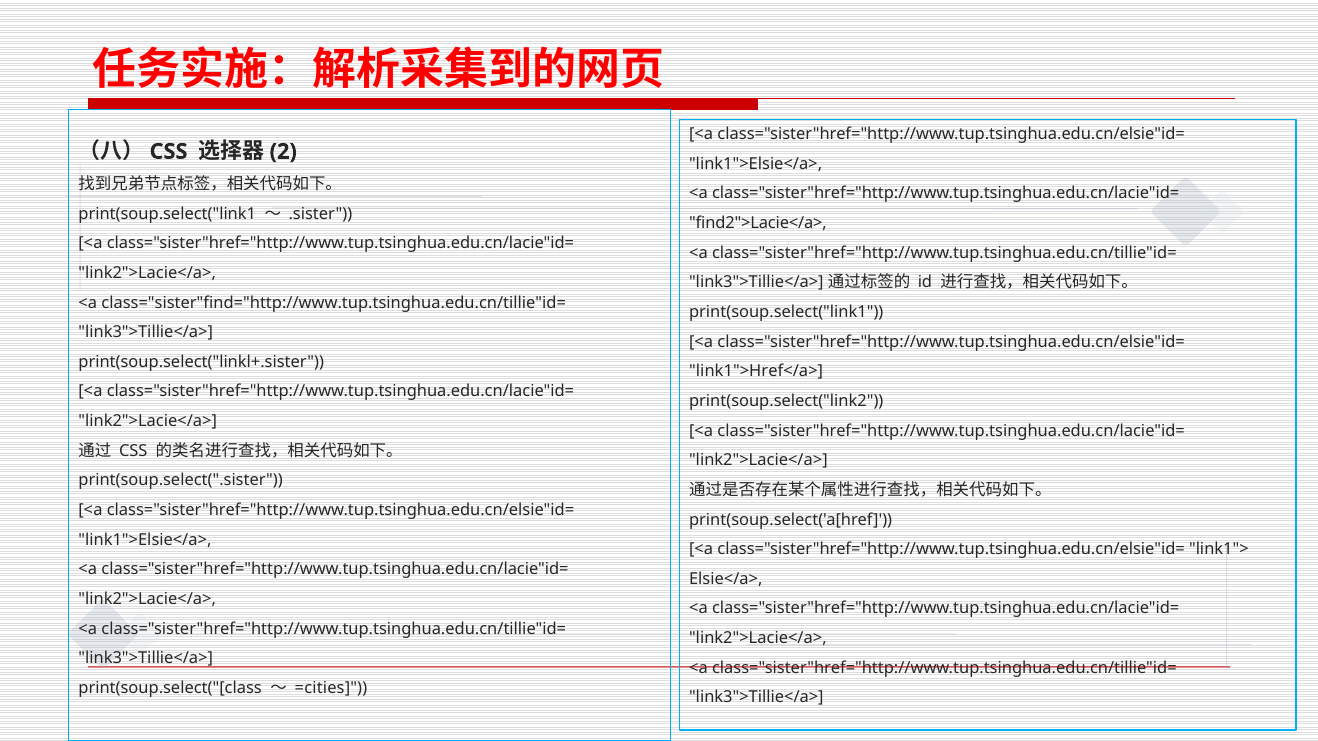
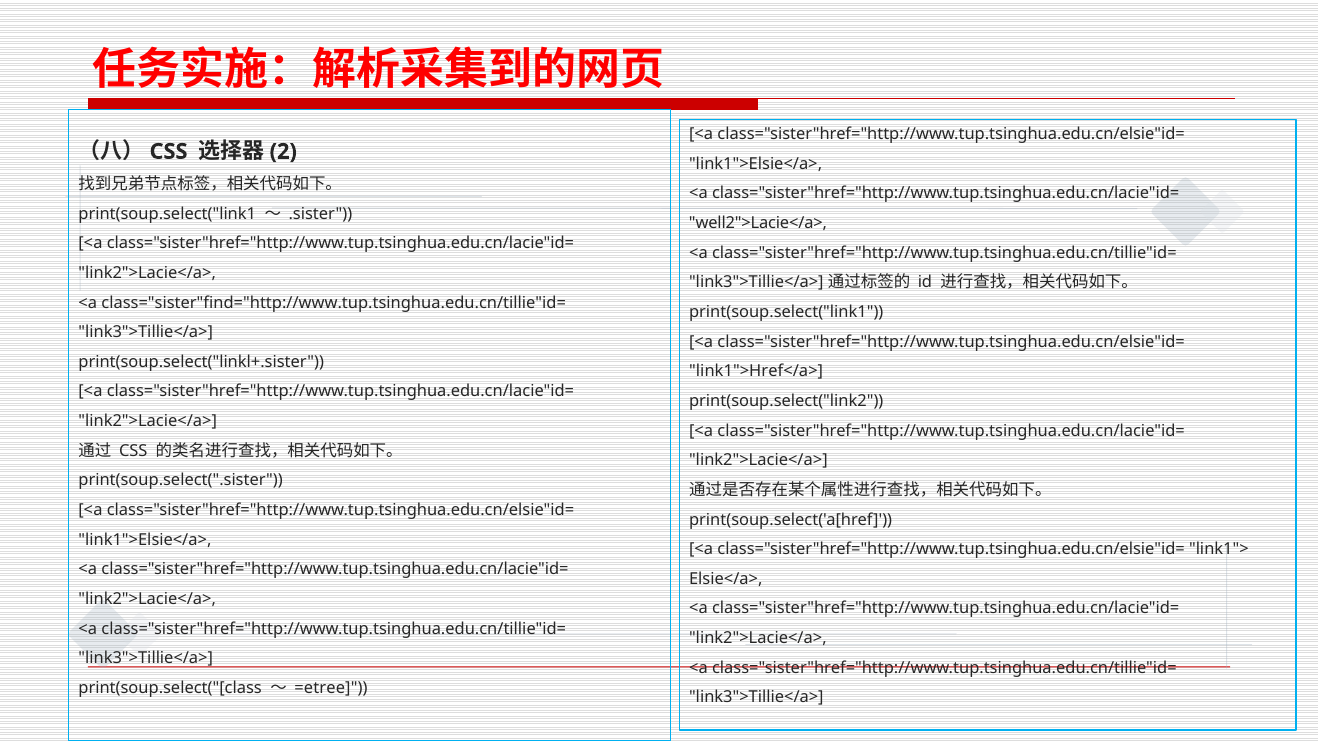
find2">Lacie</a>: find2">Lacie</a> -> well2">Lacie</a> (758, 223)
=cities: =cities -> =etree (331, 688)
